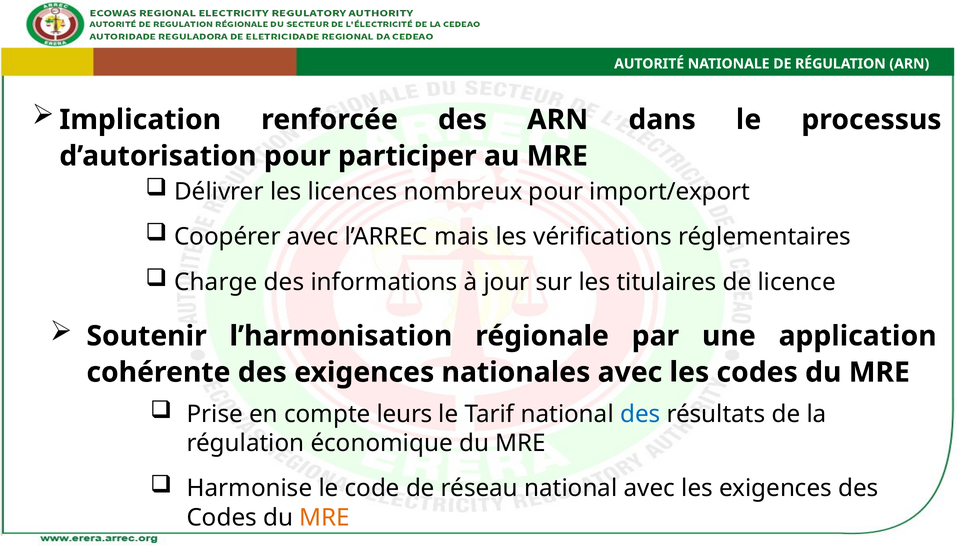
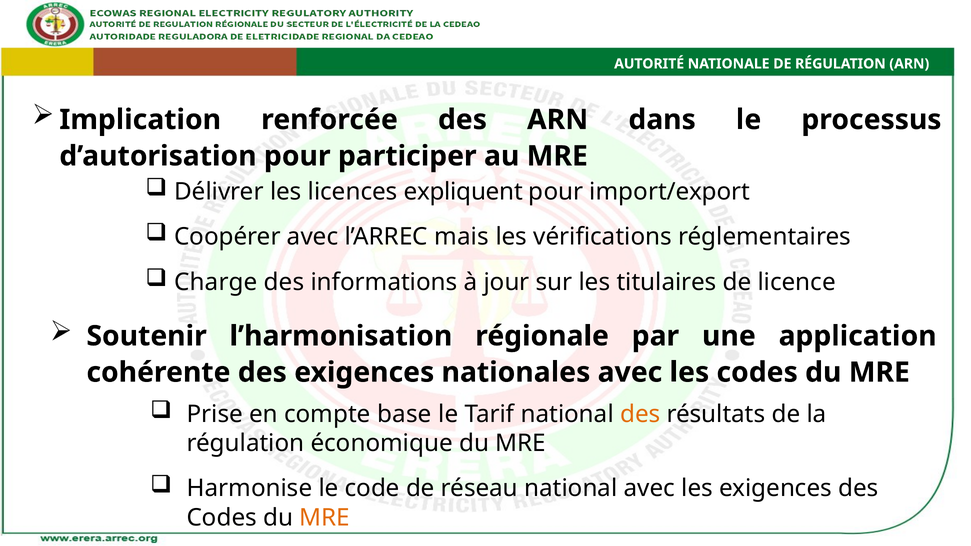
nombreux: nombreux -> expliquent (463, 192)
leurs: leurs -> base (404, 414)
des colour: blue -> orange (640, 414)
